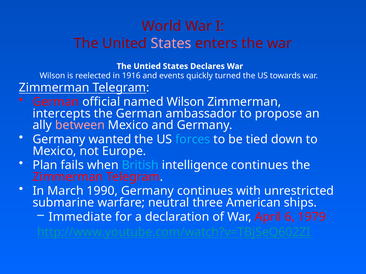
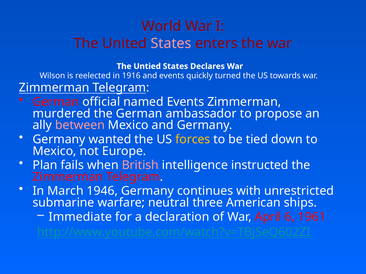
named Wilson: Wilson -> Events (185, 102)
intercepts: intercepts -> murdered (62, 114)
forces colour: light blue -> yellow (193, 140)
British colour: light blue -> pink (140, 165)
intelligence continues: continues -> instructed (260, 165)
1990: 1990 -> 1946 (102, 191)
1979: 1979 -> 1961 (312, 217)
